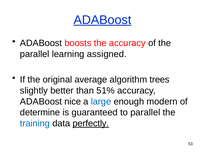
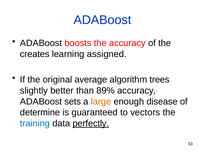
ADABoost underline: present -> none (102, 20)
parallel: parallel -> creates (35, 54)
51%: 51% -> 89% (106, 90)
nice: nice -> sets (73, 101)
large colour: blue -> orange (101, 101)
modern: modern -> disease (162, 101)
to parallel: parallel -> vectors (145, 112)
